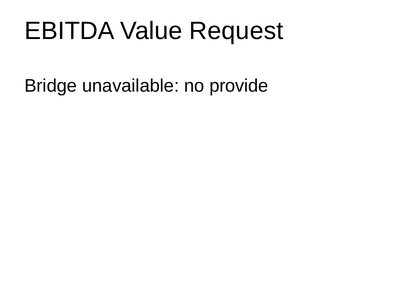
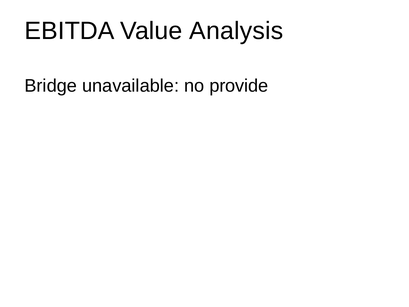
Request: Request -> Analysis (236, 31)
